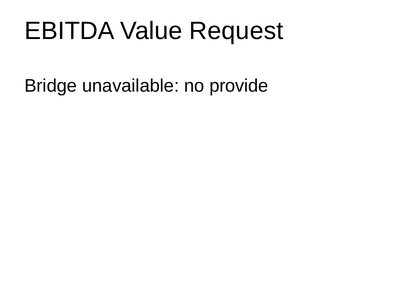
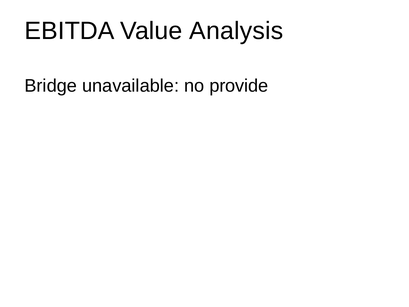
Request: Request -> Analysis (236, 31)
